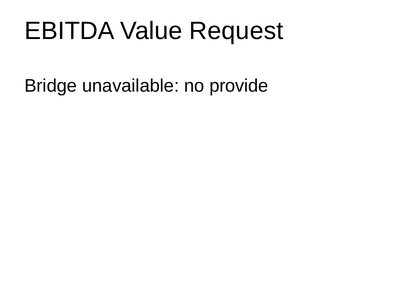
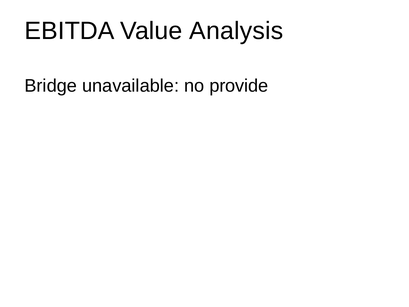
Request: Request -> Analysis (236, 31)
